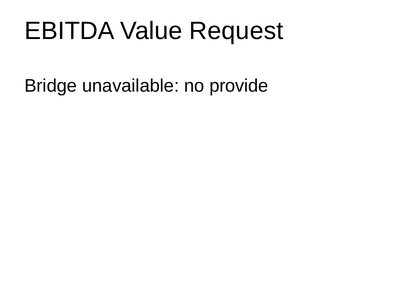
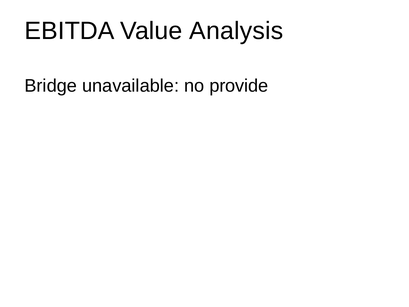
Request: Request -> Analysis (236, 31)
